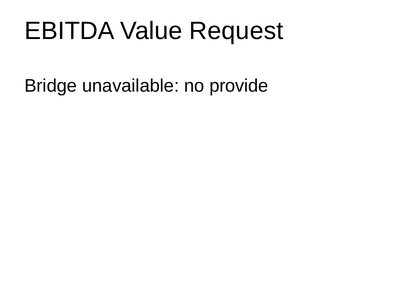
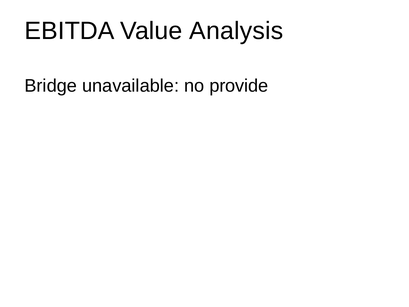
Request: Request -> Analysis (236, 31)
